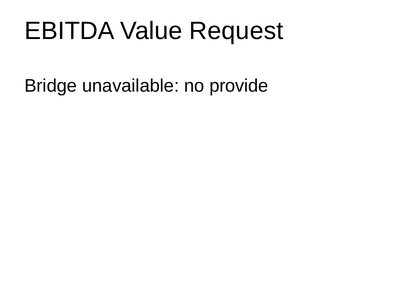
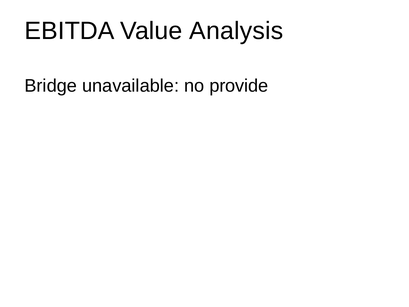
Request: Request -> Analysis (236, 31)
